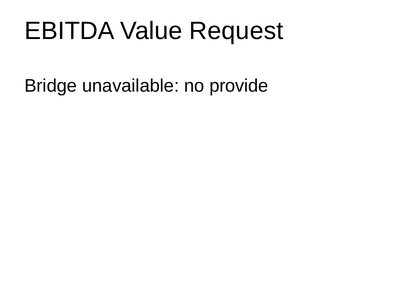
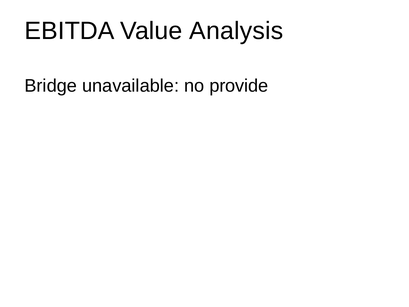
Request: Request -> Analysis (236, 31)
